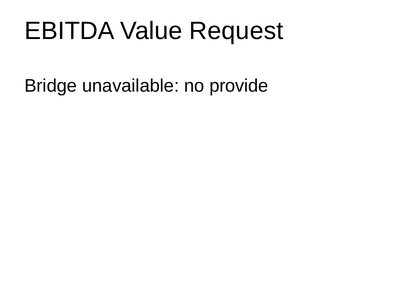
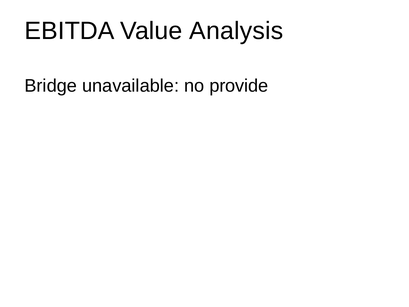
Request: Request -> Analysis (236, 31)
